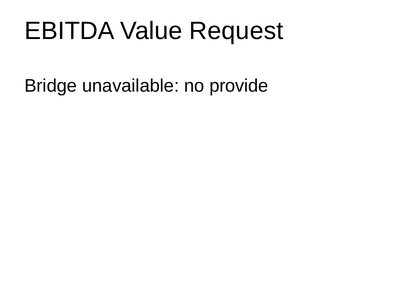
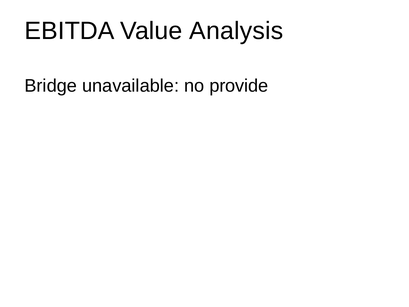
Request: Request -> Analysis (236, 31)
